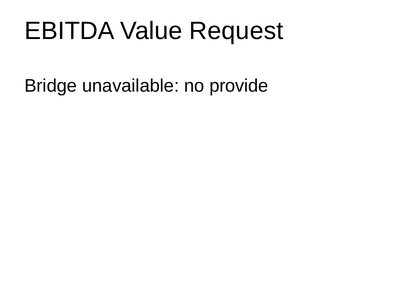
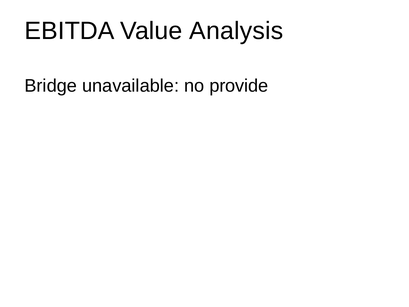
Request: Request -> Analysis (236, 31)
